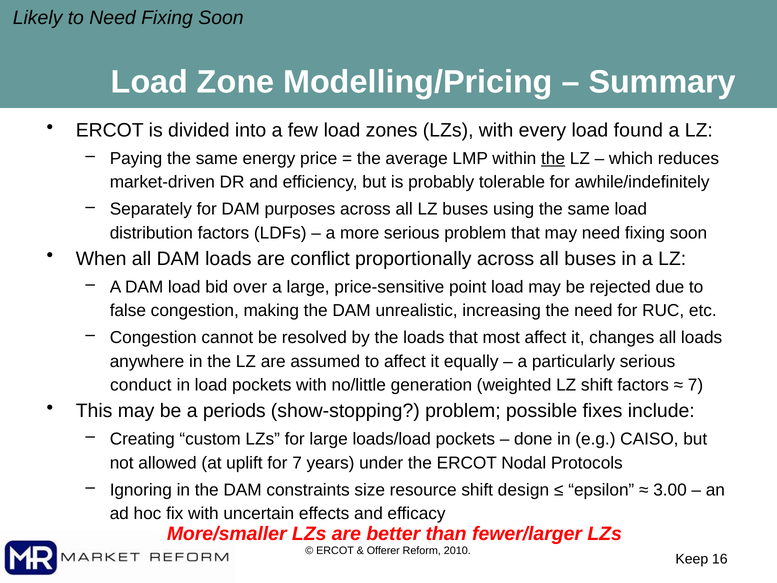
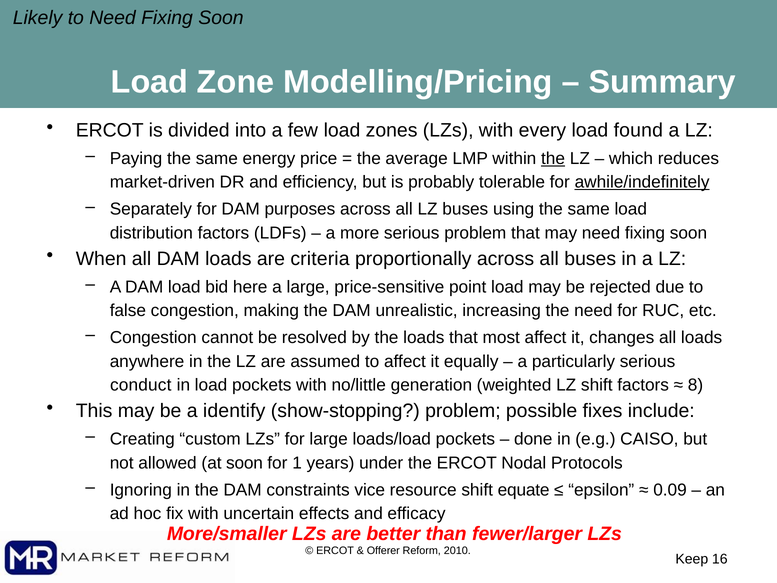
awhile/indefinitely underline: none -> present (642, 182)
conflict: conflict -> criteria (320, 259)
over: over -> here (250, 287)
7: 7 -> 8 (695, 385)
periods: periods -> identify (234, 411)
at uplift: uplift -> soon (245, 463)
for 7: 7 -> 1 (297, 463)
size: size -> vice (370, 490)
design: design -> equate (524, 490)
3.00: 3.00 -> 0.09 (670, 490)
